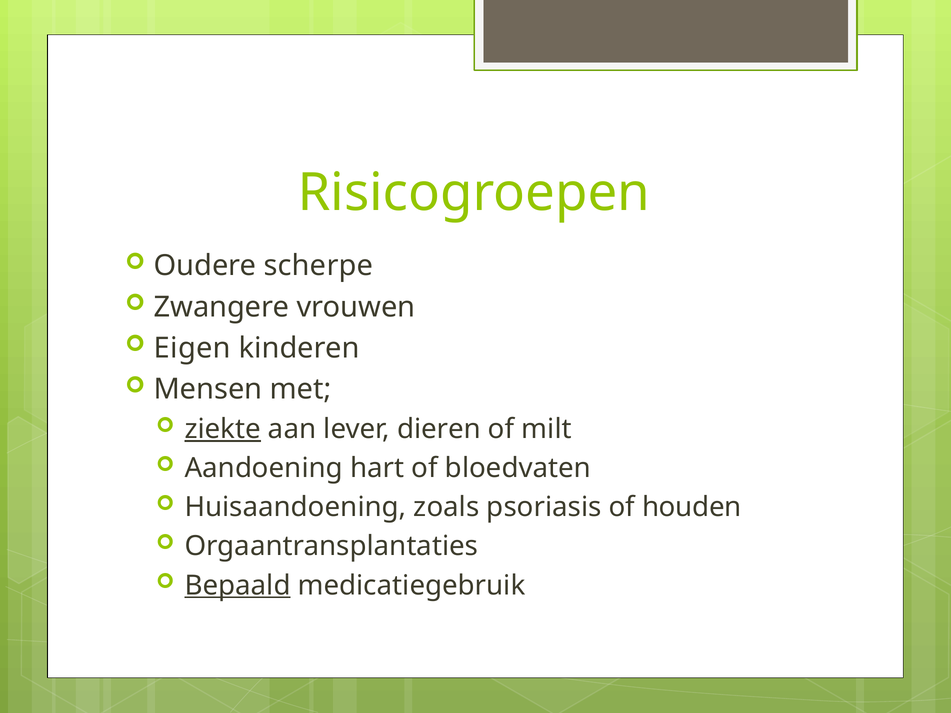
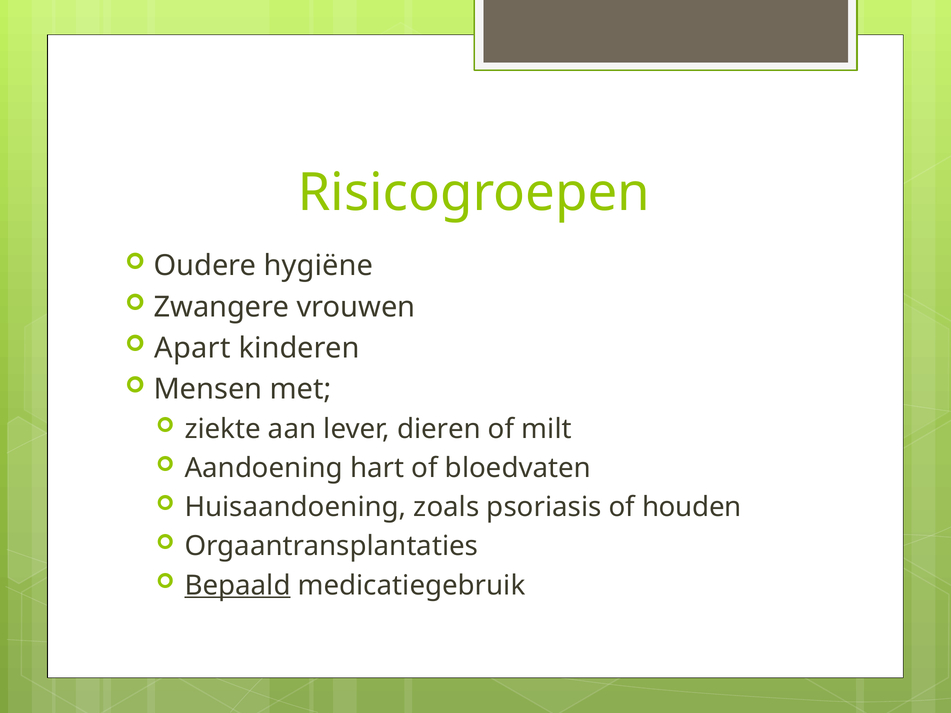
scherpe: scherpe -> hygiëne (318, 266)
Eigen: Eigen -> Apart (192, 348)
ziekte underline: present -> none (223, 429)
